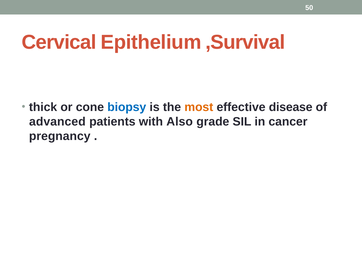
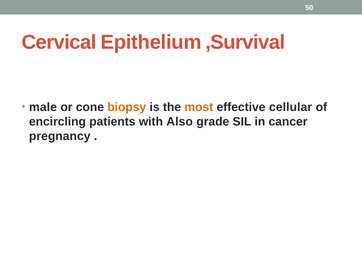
thick: thick -> male (43, 107)
biopsy colour: blue -> orange (127, 107)
disease: disease -> cellular (291, 107)
advanced: advanced -> encircling (57, 122)
